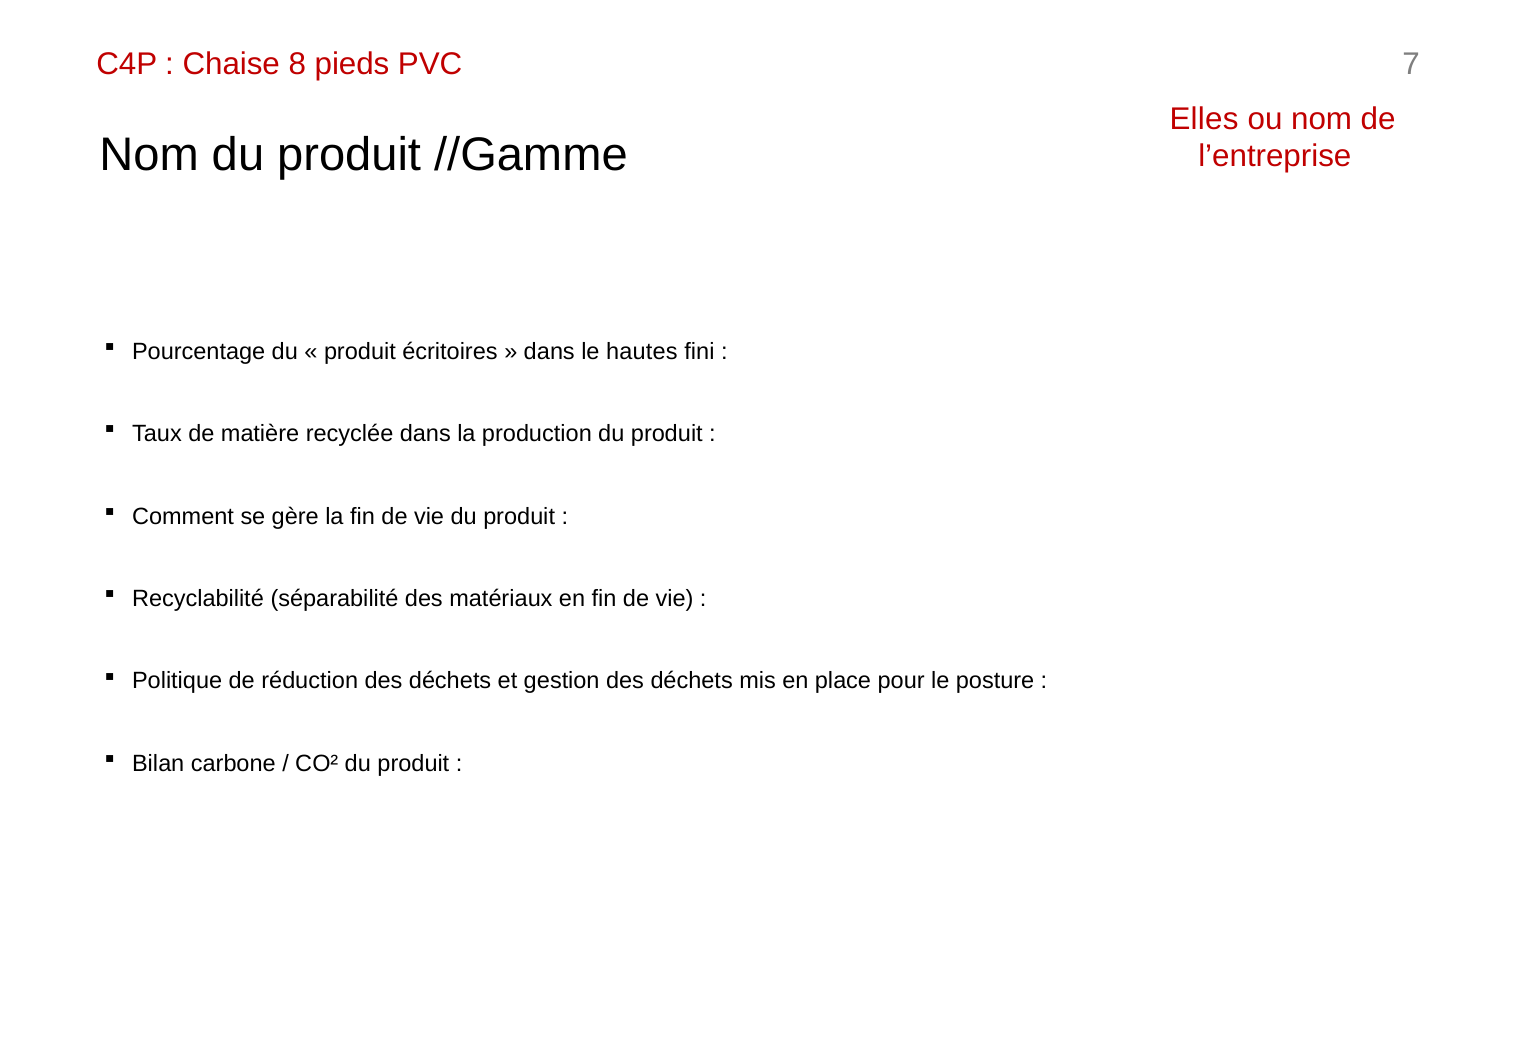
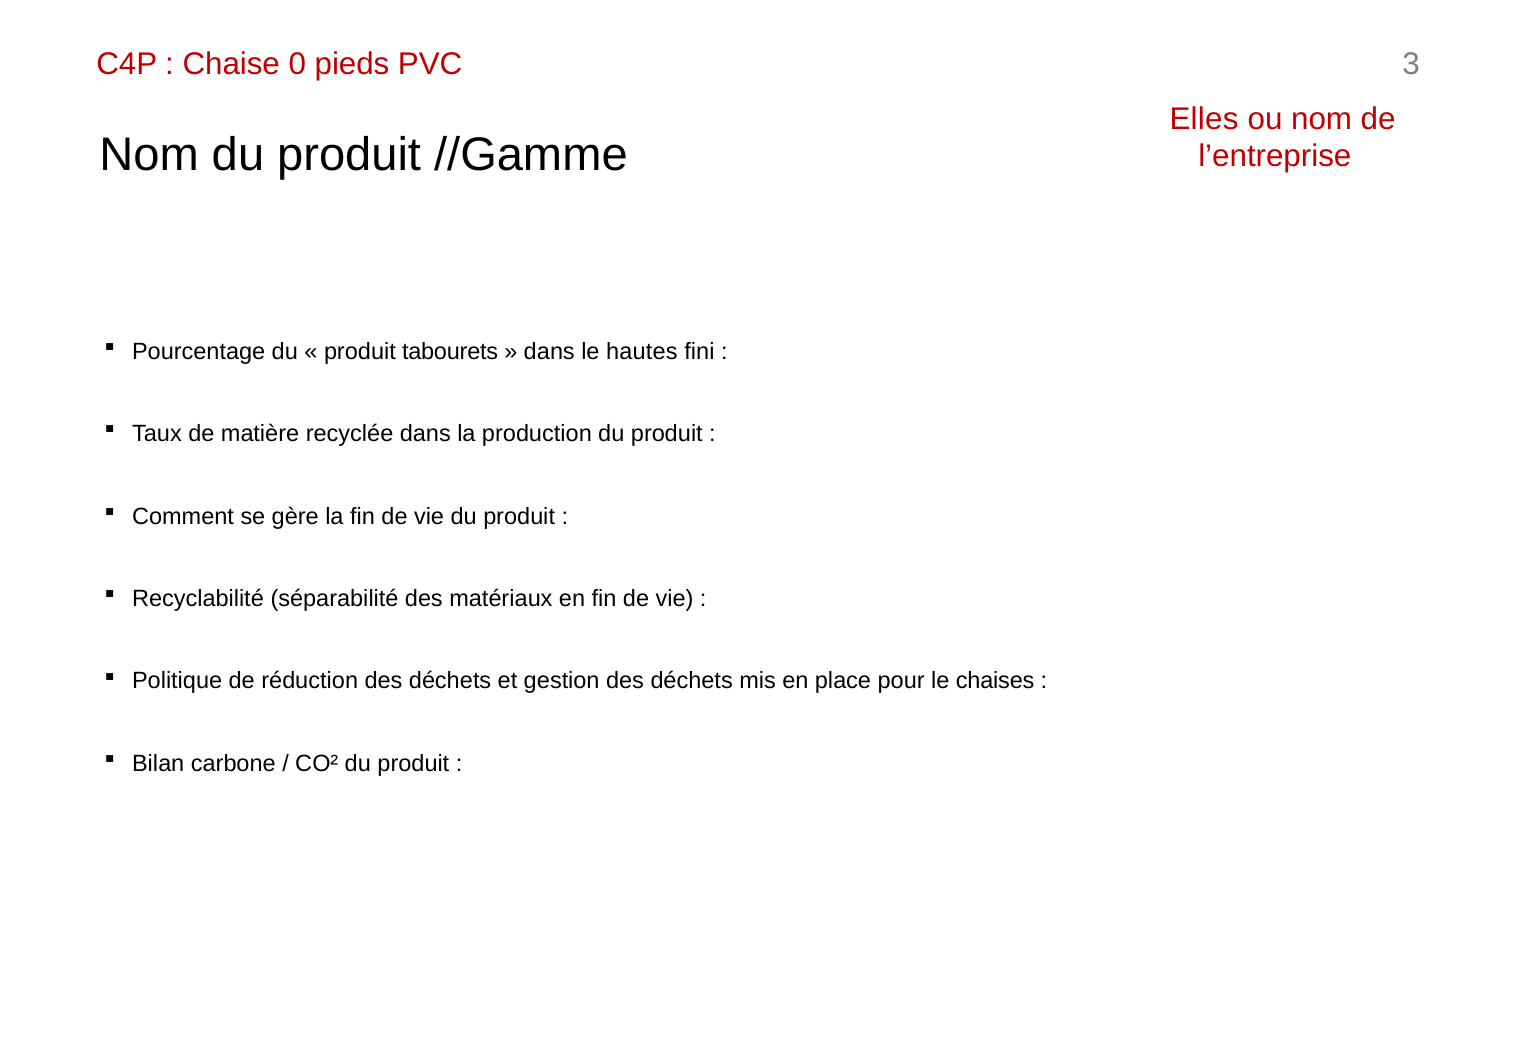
8: 8 -> 0 (297, 65)
7: 7 -> 3 (1411, 65)
écritoires: écritoires -> tabourets (450, 352)
posture: posture -> chaises (995, 681)
